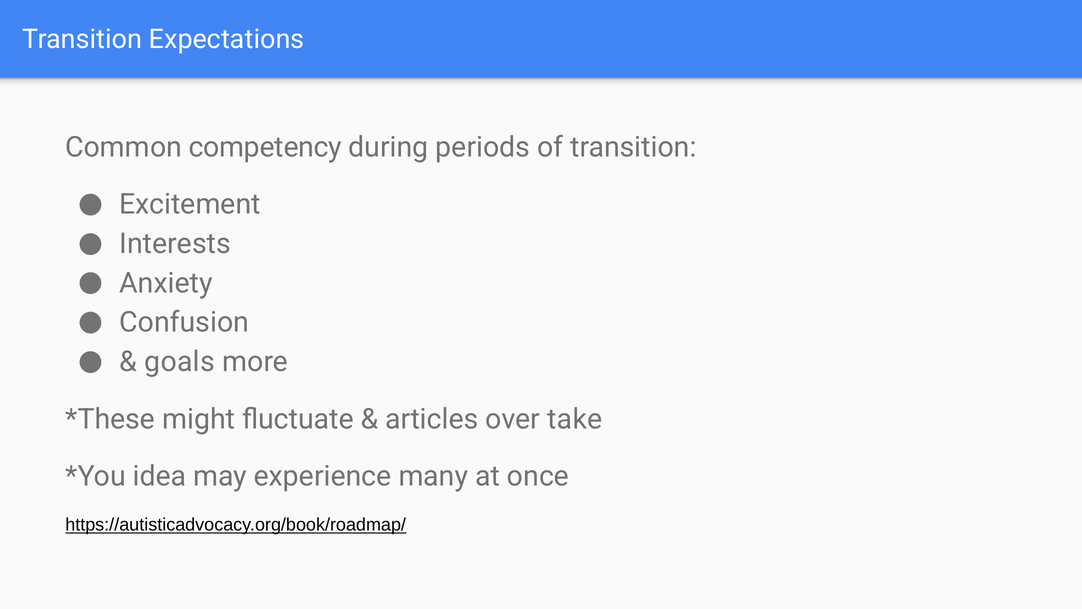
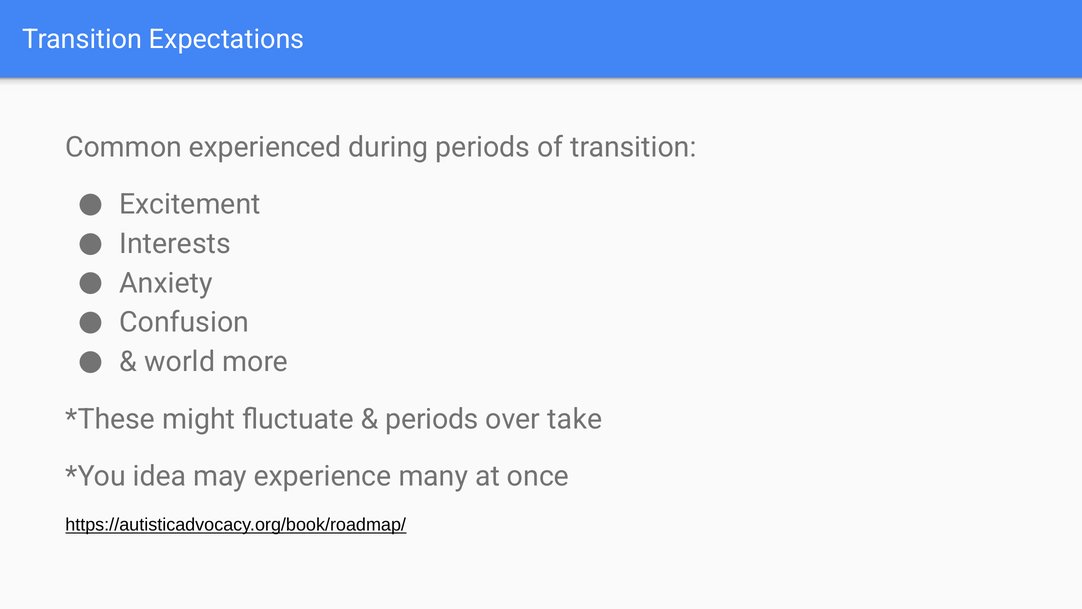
competency: competency -> experienced (265, 147)
goals: goals -> world (180, 362)
articles: articles -> periods (432, 419)
